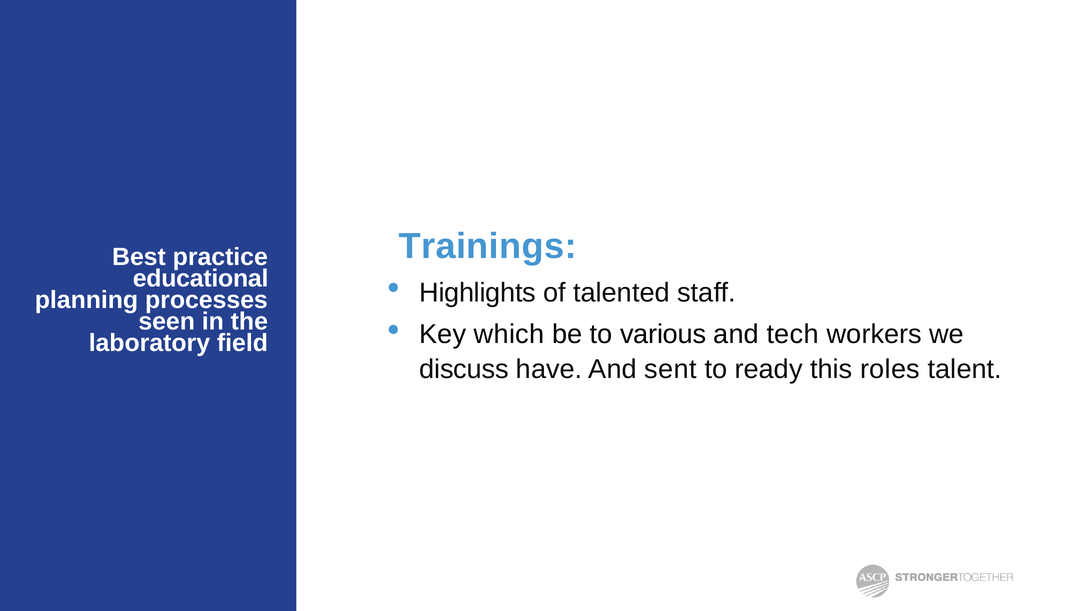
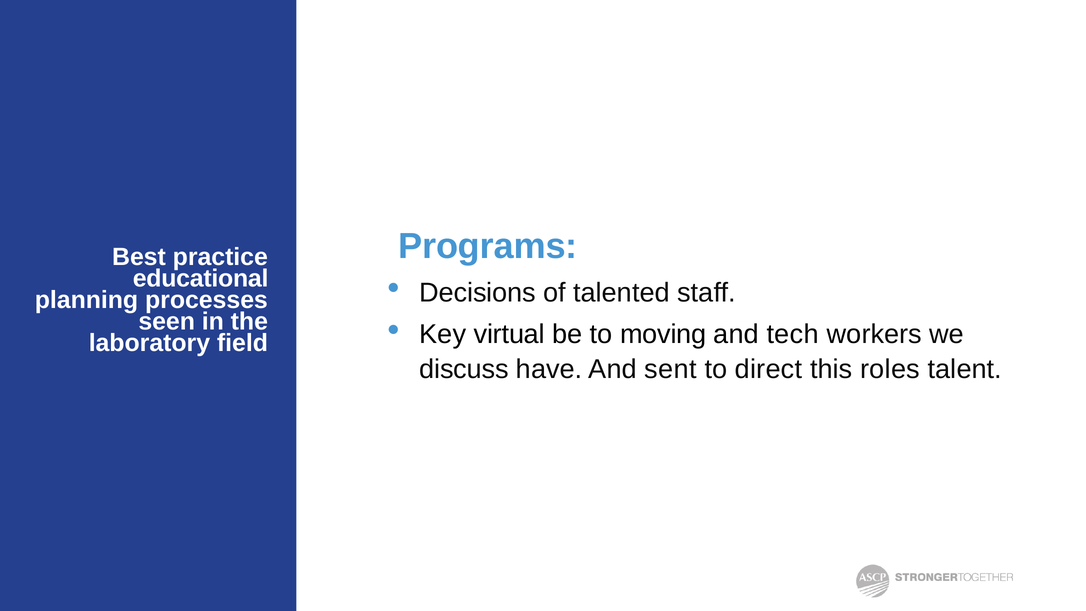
Trainings: Trainings -> Programs (488, 246)
Highlights: Highlights -> Decisions (478, 293)
which: which -> virtual (509, 334)
various: various -> moving (663, 334)
ready: ready -> direct (769, 369)
